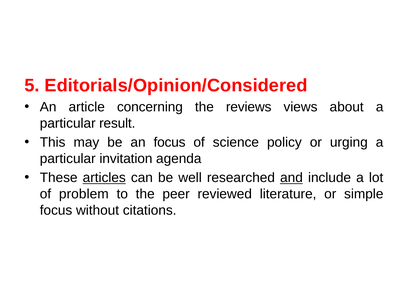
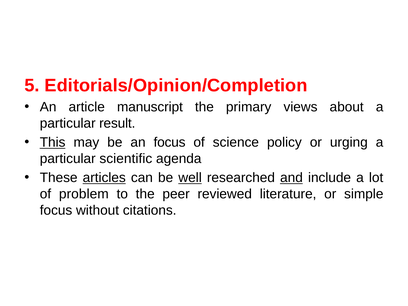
Editorials/Opinion/Considered: Editorials/Opinion/Considered -> Editorials/Opinion/Completion (176, 86)
concerning: concerning -> manuscript (150, 107)
reviews: reviews -> primary (249, 107)
This underline: none -> present (53, 142)
invitation: invitation -> scientific (126, 159)
well underline: none -> present (190, 178)
